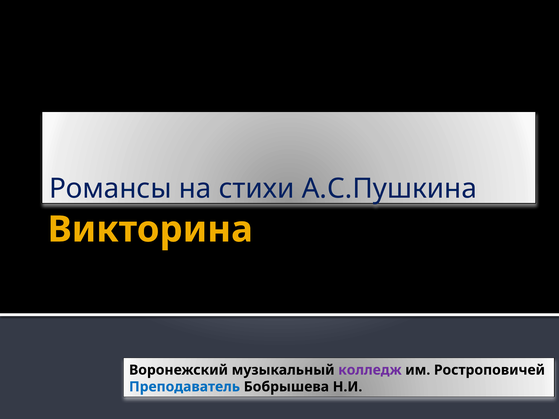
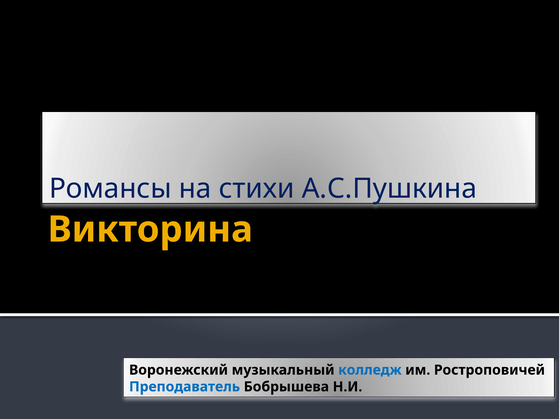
колледж colour: purple -> blue (370, 370)
